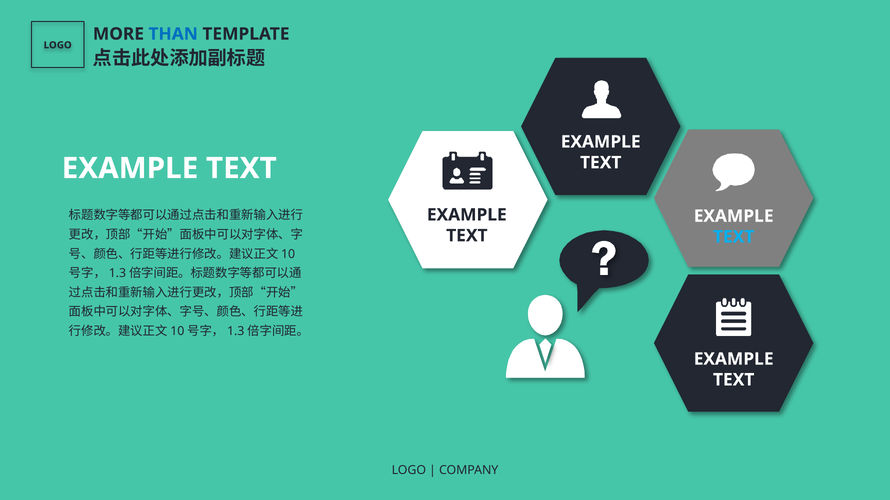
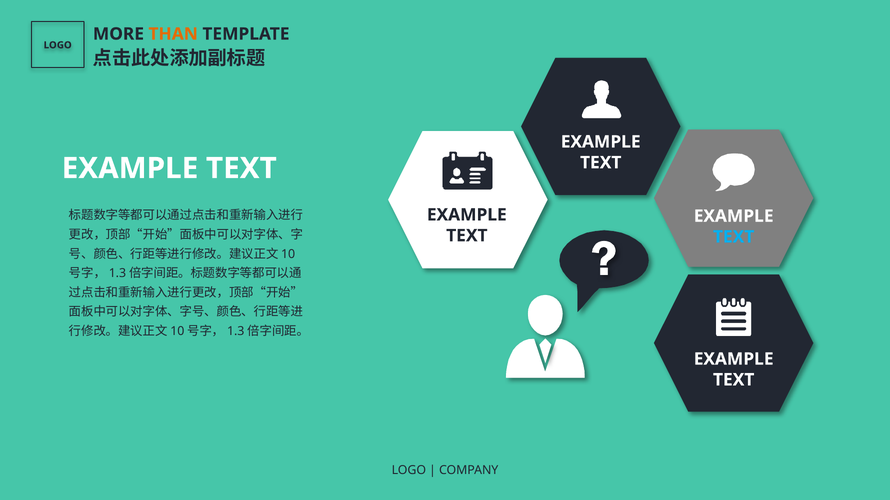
THAN colour: blue -> orange (173, 34)
